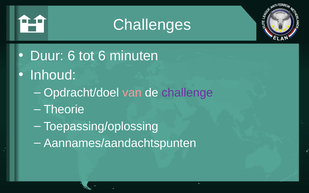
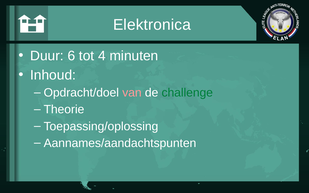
Challenges: Challenges -> Elektronica (152, 25)
tot 6: 6 -> 4 (102, 56)
challenge colour: purple -> green (187, 93)
